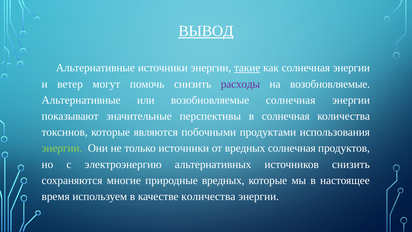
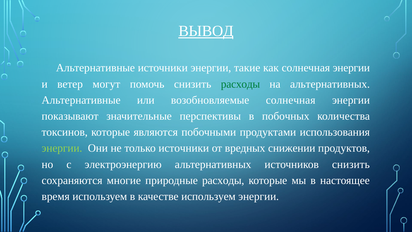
такие underline: present -> none (247, 68)
расходы colour: purple -> green (240, 84)
на возобновляемые: возобновляемые -> альтернативных (330, 84)
в солнечная: солнечная -> побочных (286, 116)
вредных солнечная: солнечная -> снижении (292, 148)
природные вредных: вредных -> расходы (223, 180)
качестве количества: количества -> используем (208, 196)
